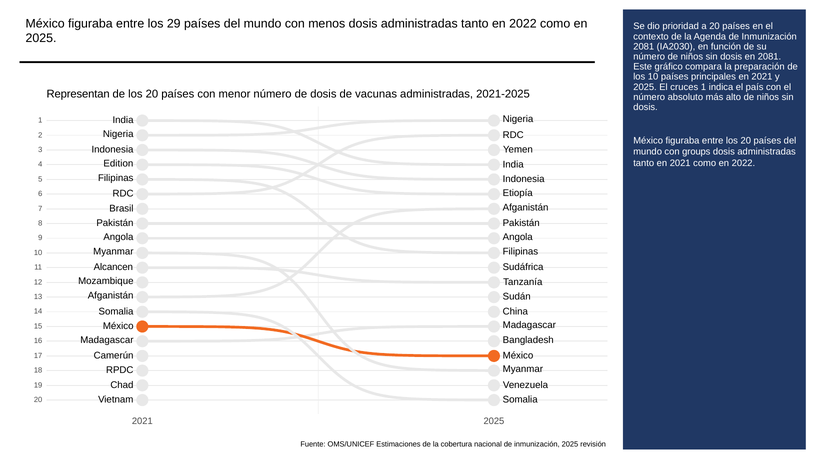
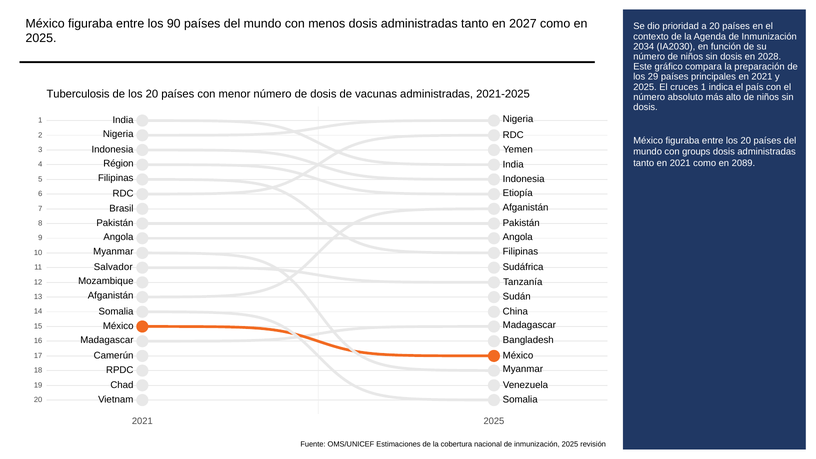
29: 29 -> 90 (174, 24)
tanto en 2022: 2022 -> 2027 (523, 24)
2081: 2081 -> 2034 (644, 47)
en 2081: 2081 -> 2028 (769, 57)
los 10: 10 -> 29 (653, 77)
Representan: Representan -> Tuberculosis (78, 94)
como en 2022: 2022 -> 2089 (743, 163)
Edition: Edition -> Région (118, 163)
Alcancen: Alcancen -> Salvador (113, 267)
